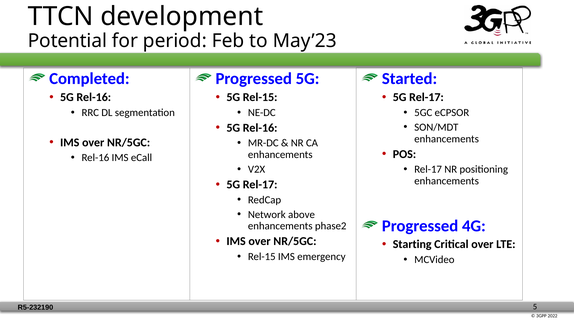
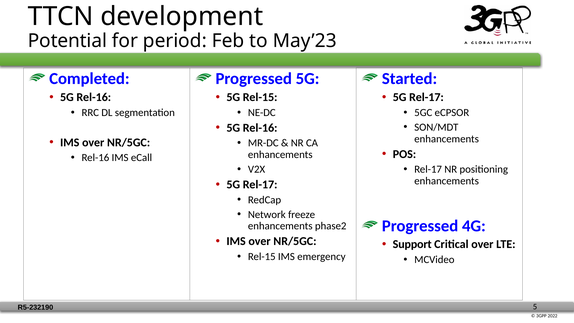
above: above -> freeze (302, 214)
Starting: Starting -> Support (412, 244)
